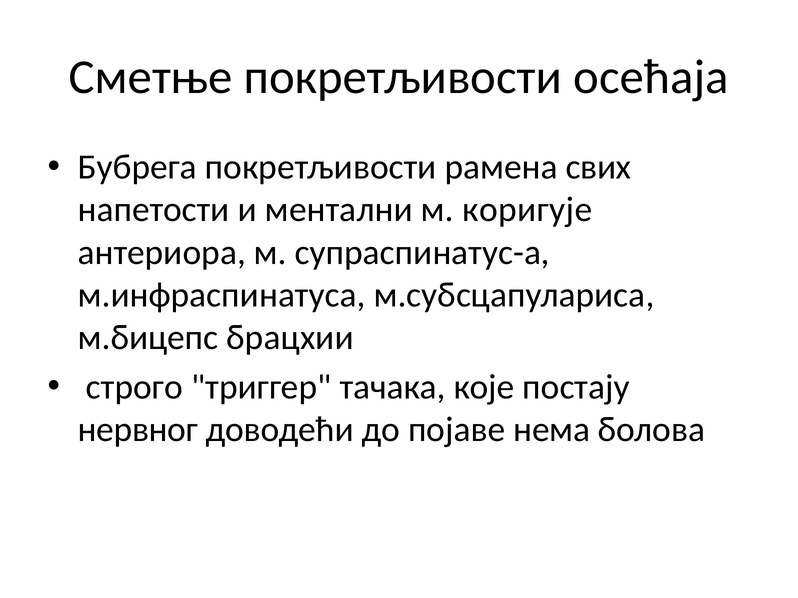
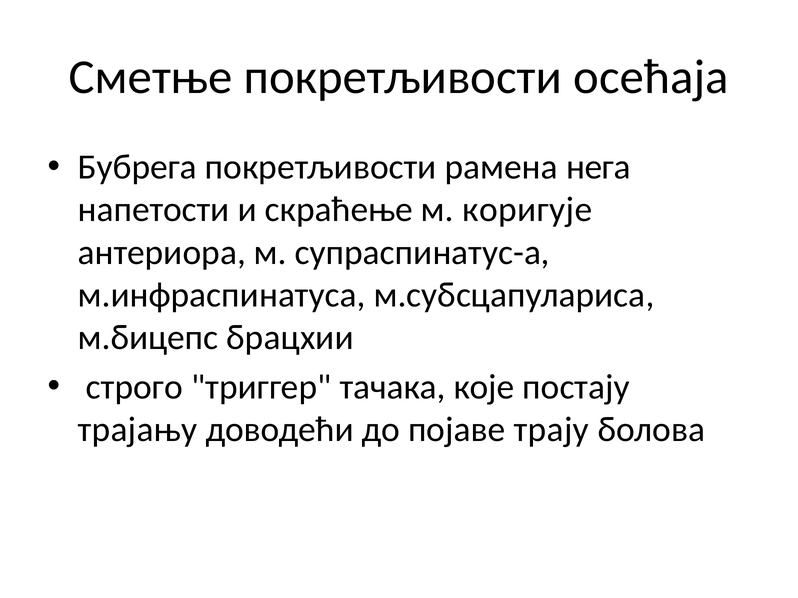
свих: свих -> нега (598, 167)
ментални: ментални -> скраћење (339, 210)
нервног: нервног -> трајању (138, 430)
нема: нема -> трају (551, 430)
